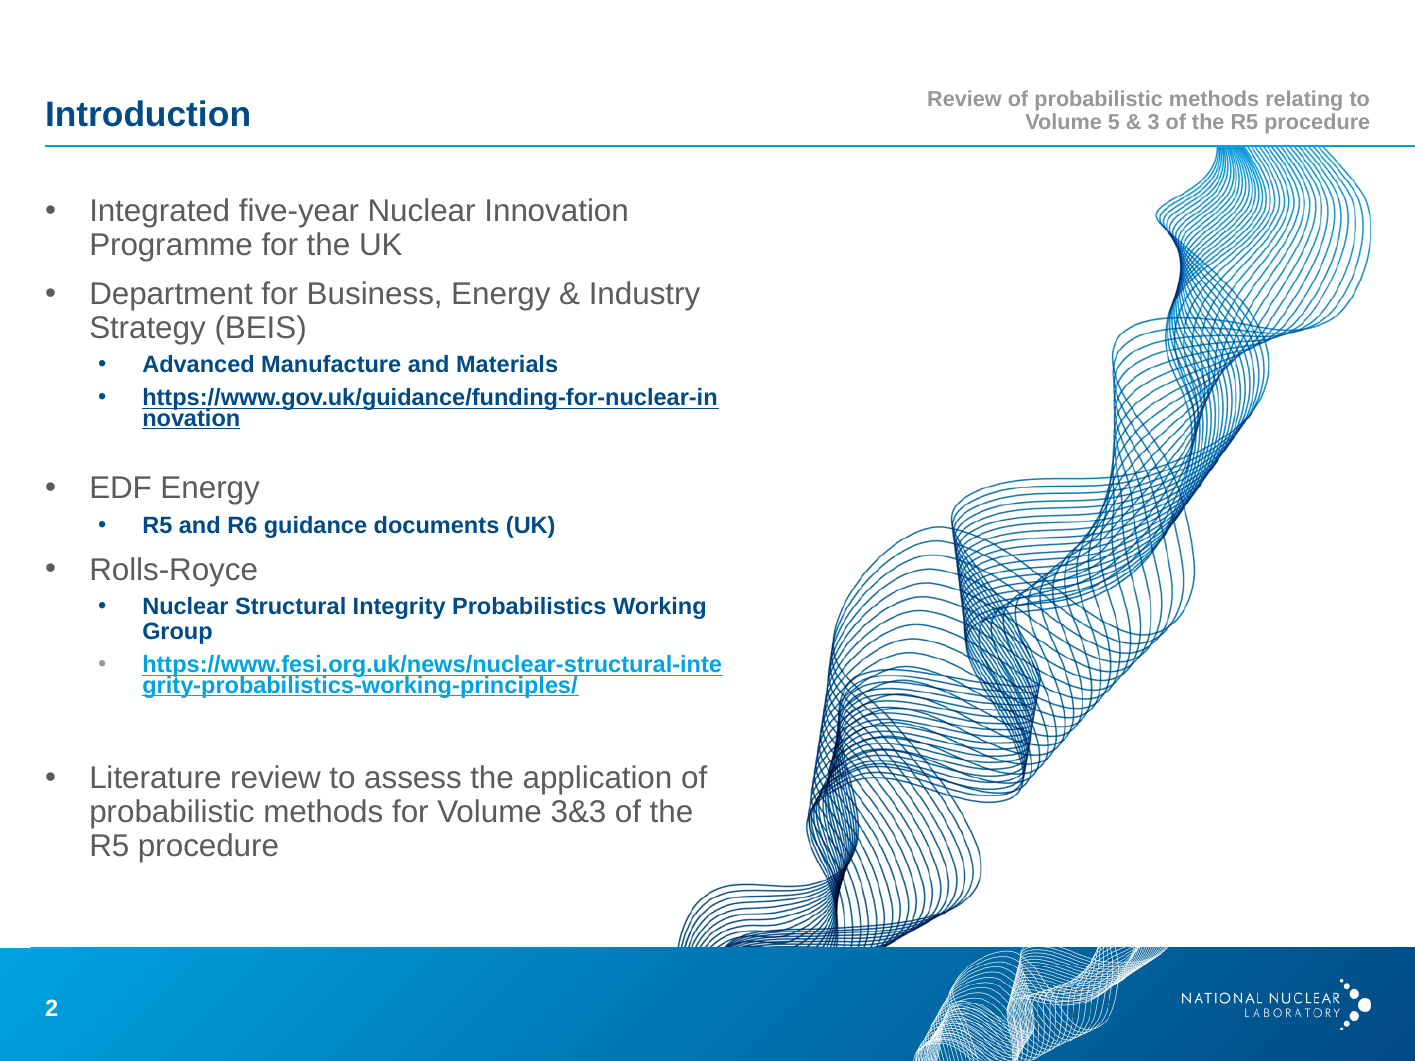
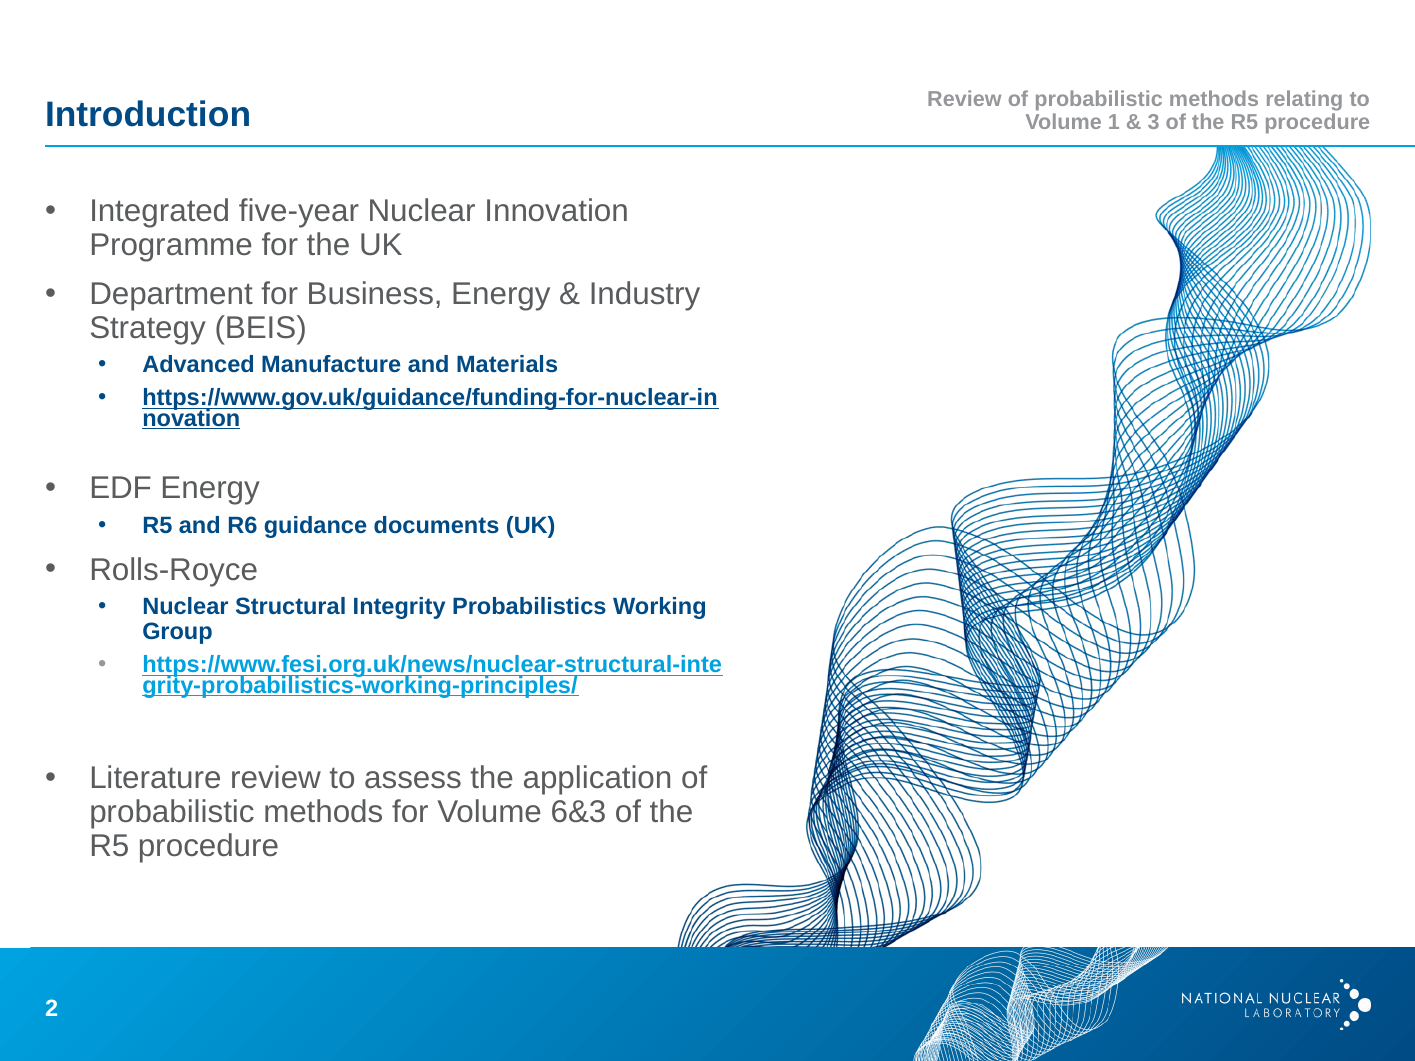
5: 5 -> 1 (1114, 123)
3&3: 3&3 -> 6&3 (578, 813)
